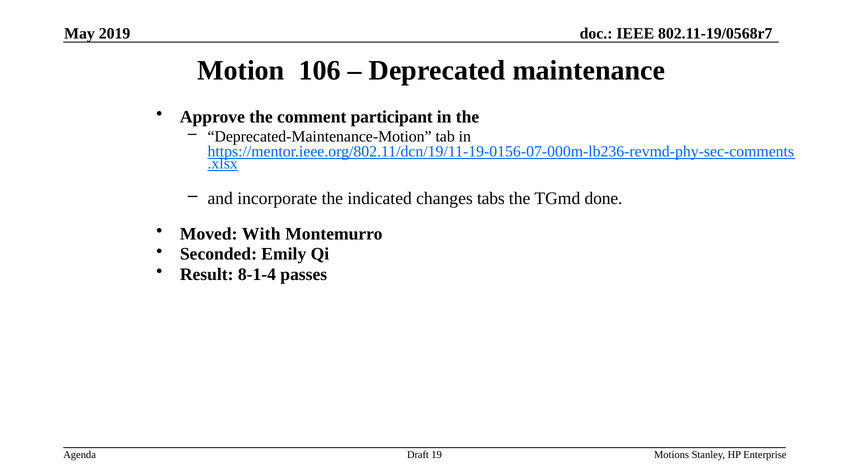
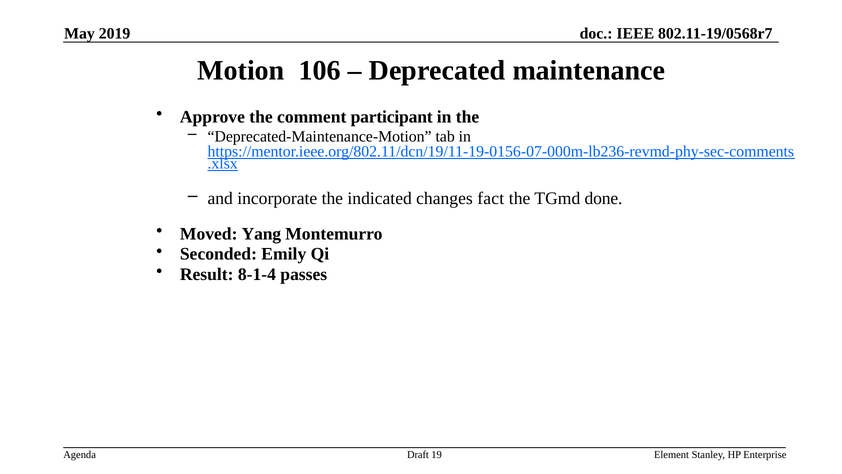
tabs: tabs -> fact (491, 198)
With: With -> Yang (261, 234)
Motions: Motions -> Element (672, 454)
